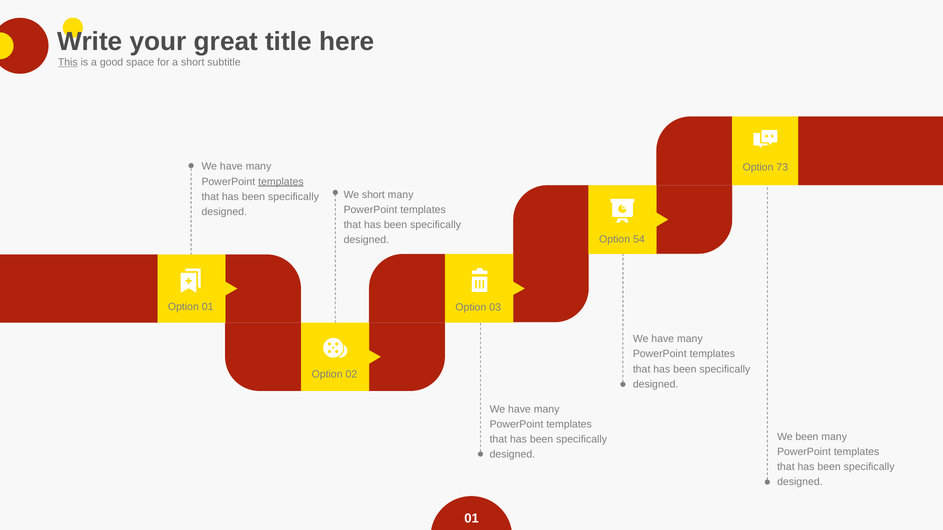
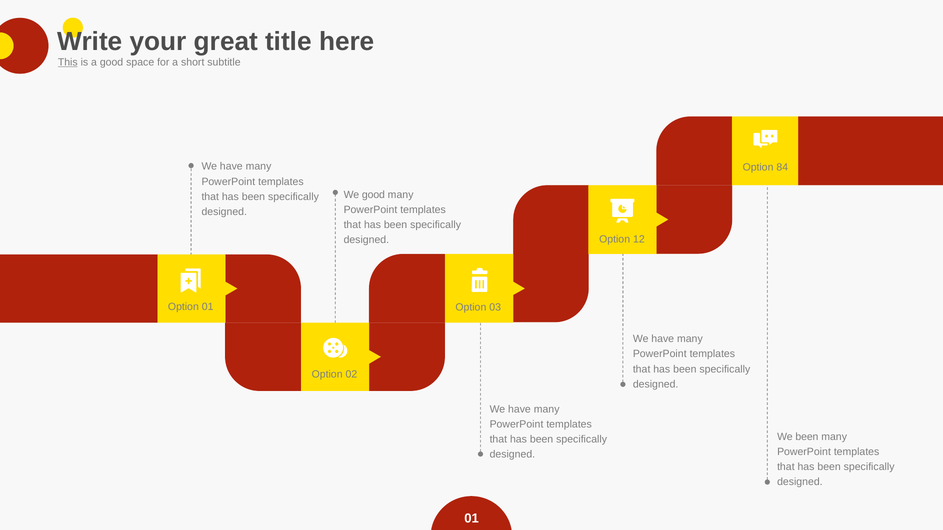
73: 73 -> 84 (782, 167)
templates underline: present -> none (281, 182)
We short: short -> good (373, 195)
54: 54 -> 12 (639, 239)
